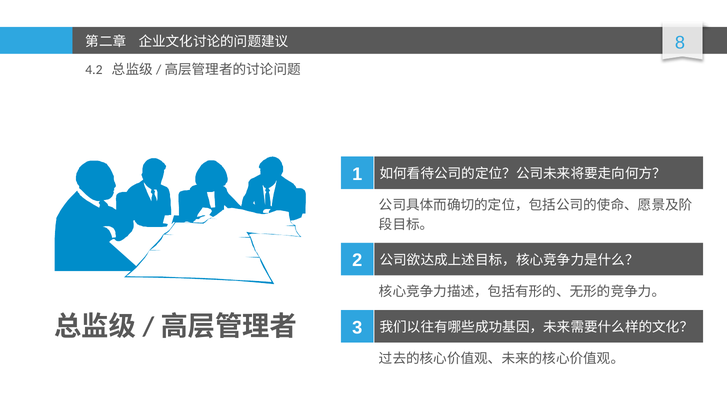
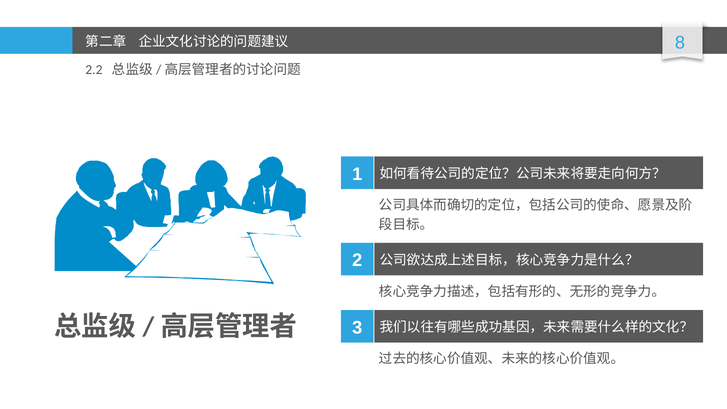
4.2: 4.2 -> 2.2 (94, 70)
